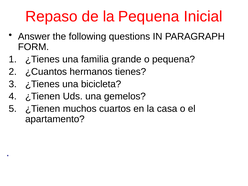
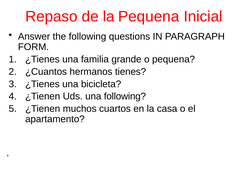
una gemelos: gemelos -> following (125, 96)
